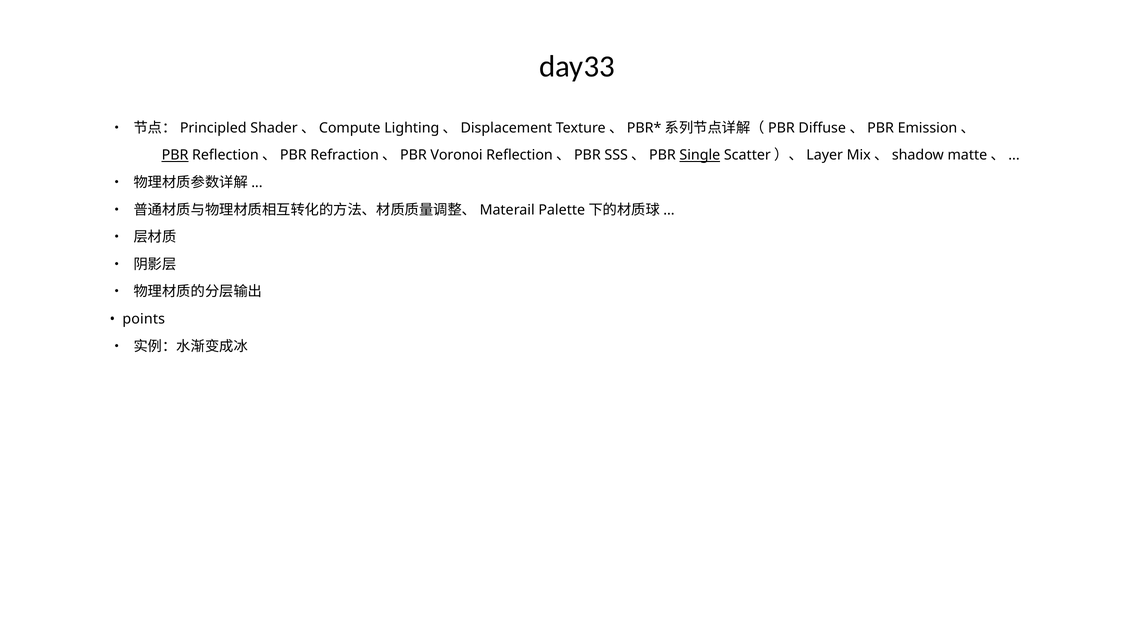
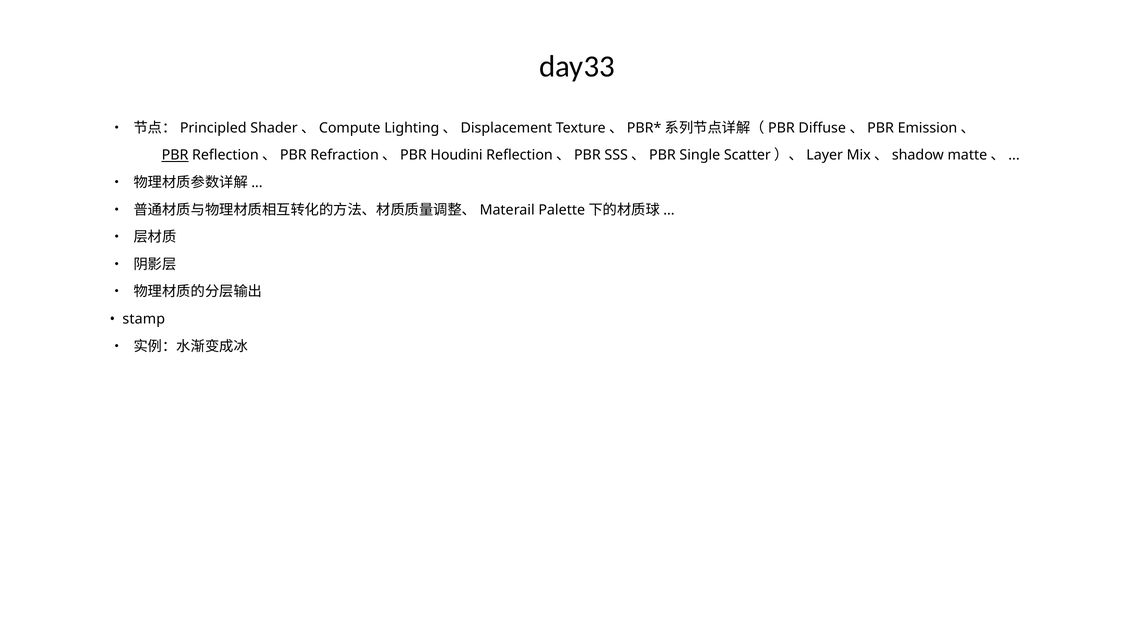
Voronoi: Voronoi -> Houdini (457, 155)
Single underline: present -> none (700, 155)
points: points -> stamp (144, 319)
